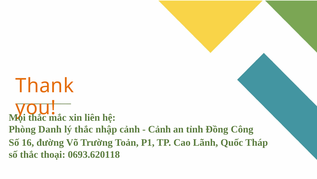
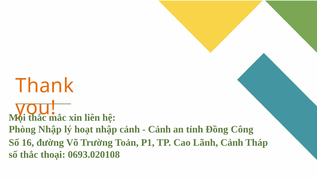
Phòng Danh: Danh -> Nhập (50, 129)
lý thắc: thắc -> hoạt (84, 129)
Lãnh Quốc: Quốc -> Cảnh (232, 142)
0693.620118: 0693.620118 -> 0693.020108 (94, 154)
